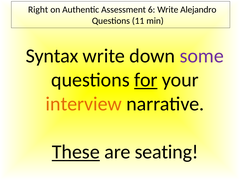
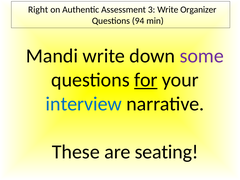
6: 6 -> 3 (152, 10)
Alejandro: Alejandro -> Organizer (198, 10)
11: 11 -> 94 (138, 21)
Syntax: Syntax -> Mandi (52, 56)
interview colour: orange -> blue (84, 104)
These underline: present -> none (76, 152)
